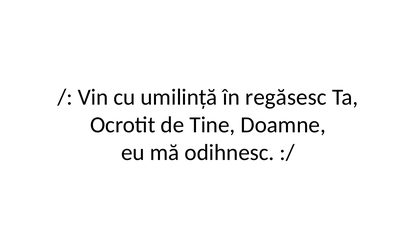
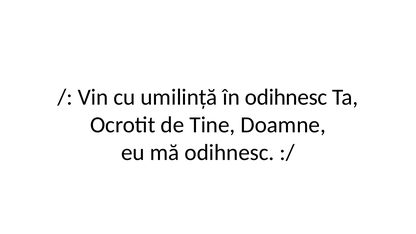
în regăsesc: regăsesc -> odihnesc (286, 97)
